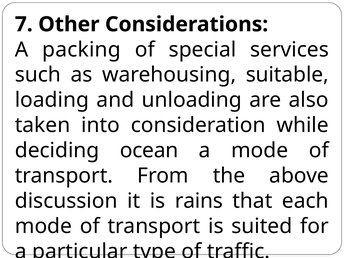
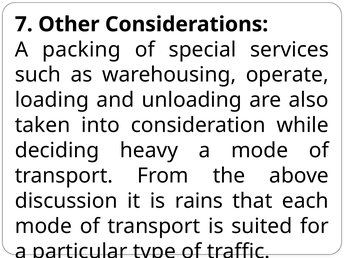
suitable: suitable -> operate (287, 75)
ocean: ocean -> heavy (149, 150)
